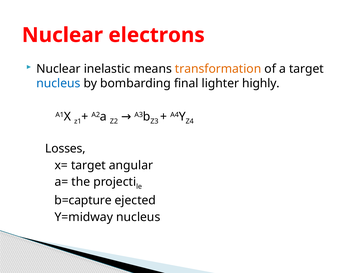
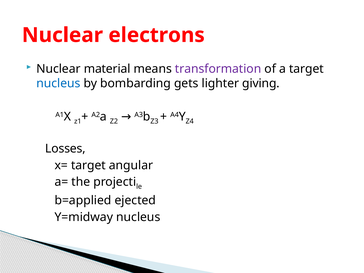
inelastic: inelastic -> material (107, 69)
transformation colour: orange -> purple (218, 69)
final: final -> gets (186, 83)
highly: highly -> giving (261, 83)
b=capture: b=capture -> b=applied (83, 200)
